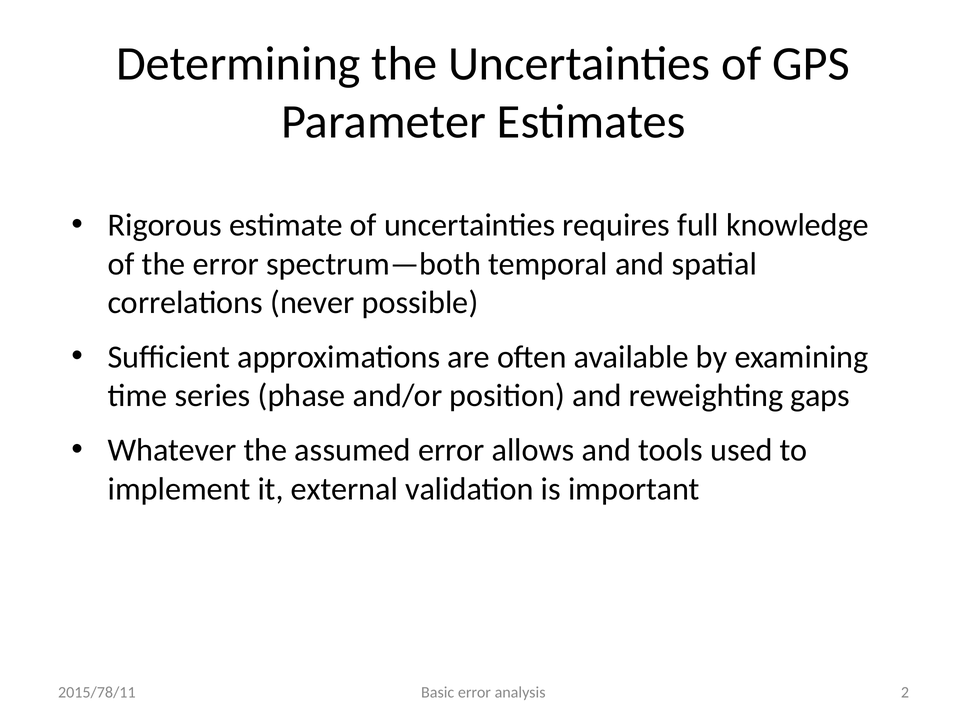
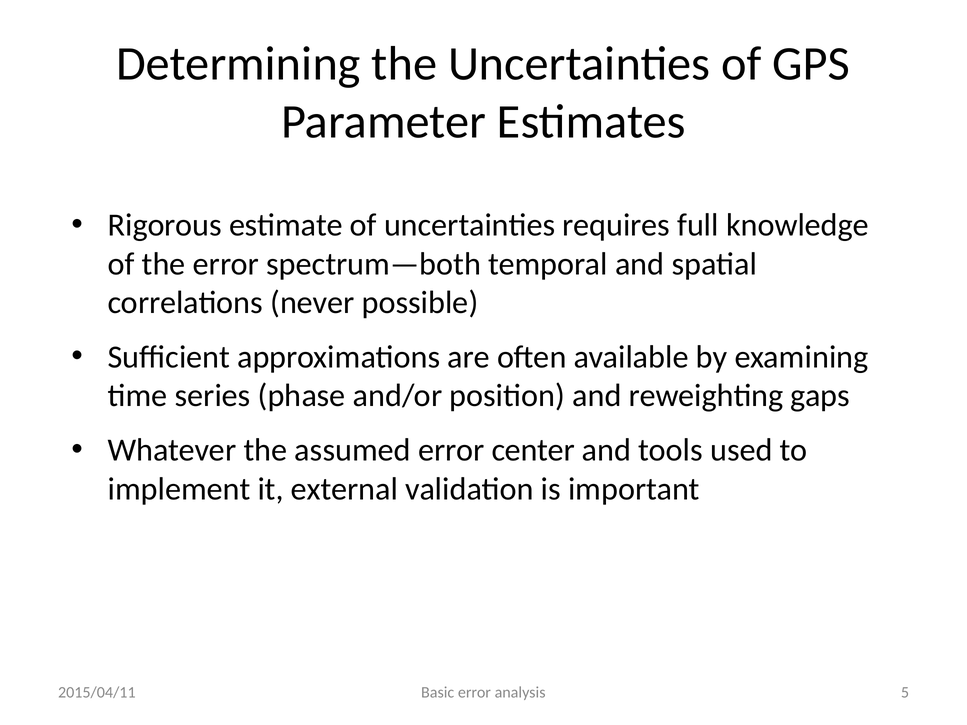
allows: allows -> center (533, 450)
2: 2 -> 5 (905, 692)
2015/78/11: 2015/78/11 -> 2015/04/11 (97, 693)
